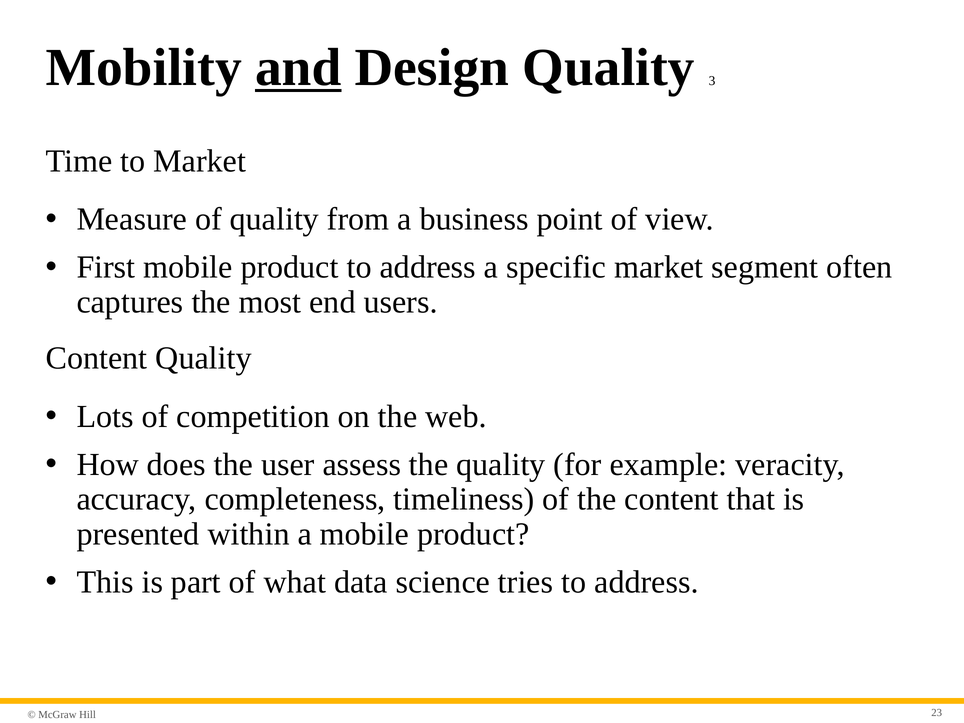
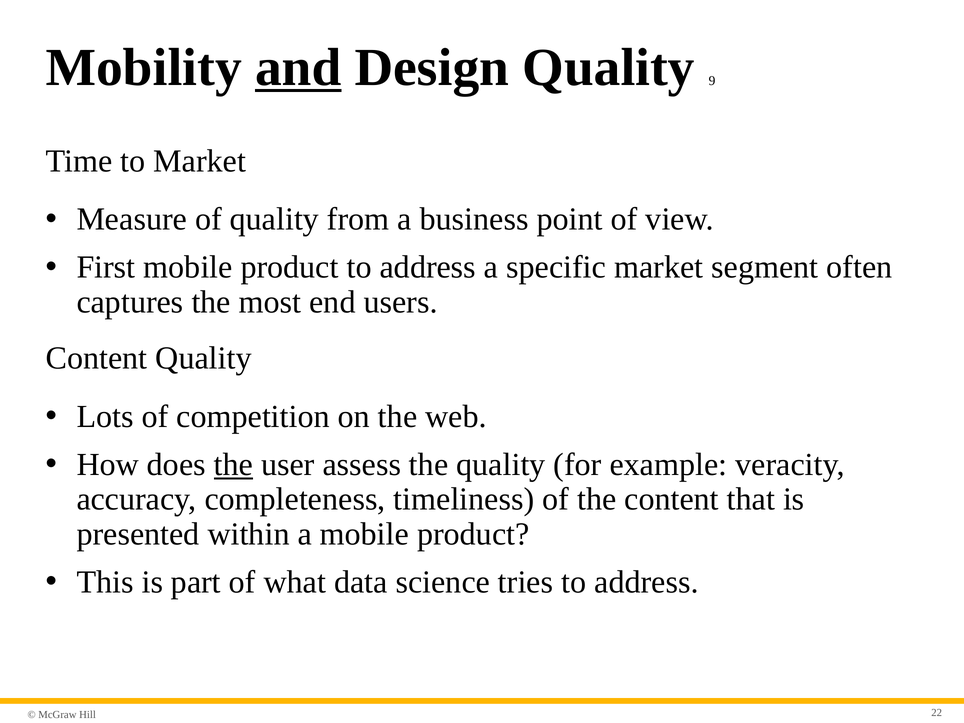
3: 3 -> 9 (712, 81)
the underline: none -> present (234, 465)
23: 23 -> 22 (937, 713)
